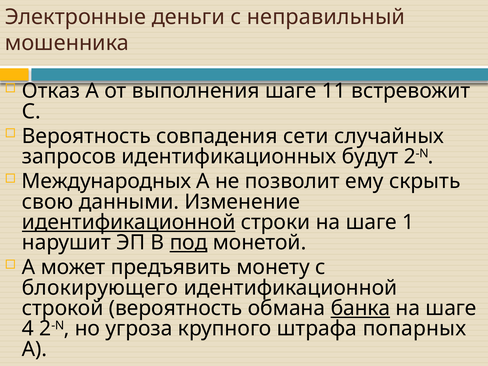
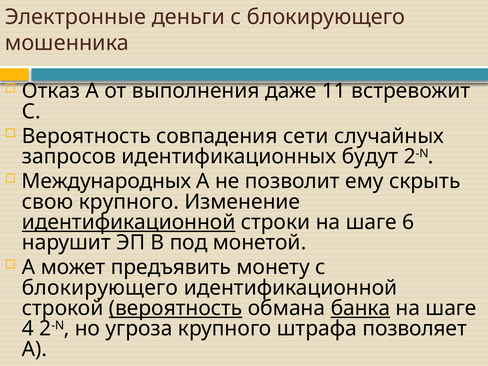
деньги с неправильный: неправильный -> блокирующего (326, 17)
выполнения шаге: шаге -> даже (291, 91)
свою данными: данными -> крупного (129, 202)
1: 1 -> 6 (408, 222)
под underline: present -> none (189, 243)
вероятность underline: none -> present (176, 308)
попарных: попарных -> позволяет (415, 329)
